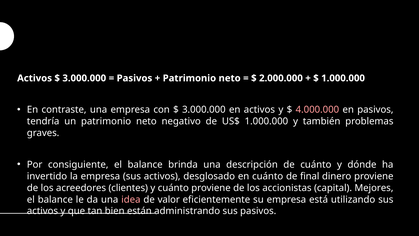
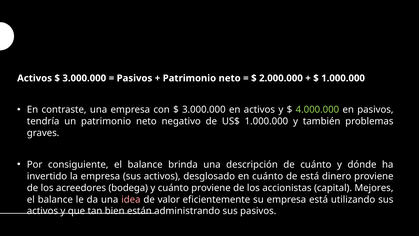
4.000.000 colour: pink -> light green (317, 110)
de final: final -> está (310, 176)
clientes: clientes -> bodega (128, 188)
